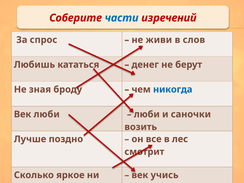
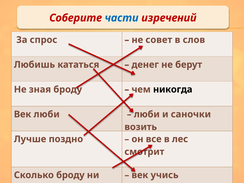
живи: живи -> совет (159, 40)
никогда colour: blue -> black (173, 89)
Сколько яркое: яркое -> броду (70, 175)
